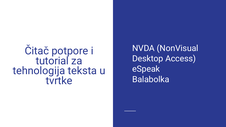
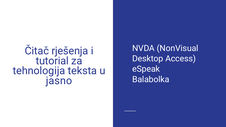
potpore: potpore -> rješenja (70, 51)
tvrtke: tvrtke -> jasno (59, 81)
